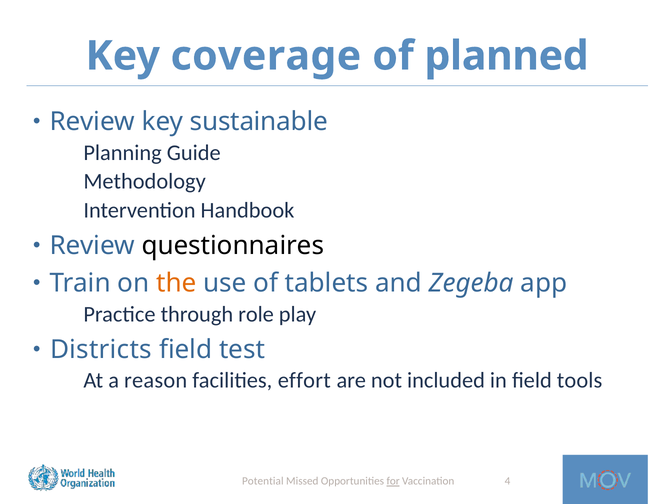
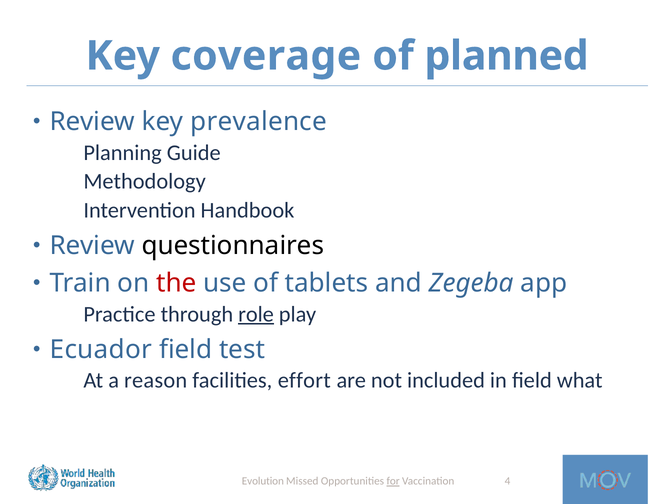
sustainable: sustainable -> prevalence (259, 122)
the colour: orange -> red (176, 283)
role underline: none -> present (256, 314)
Districts: Districts -> Ecuador (101, 350)
tools: tools -> what (580, 381)
Potential: Potential -> Evolution (263, 481)
